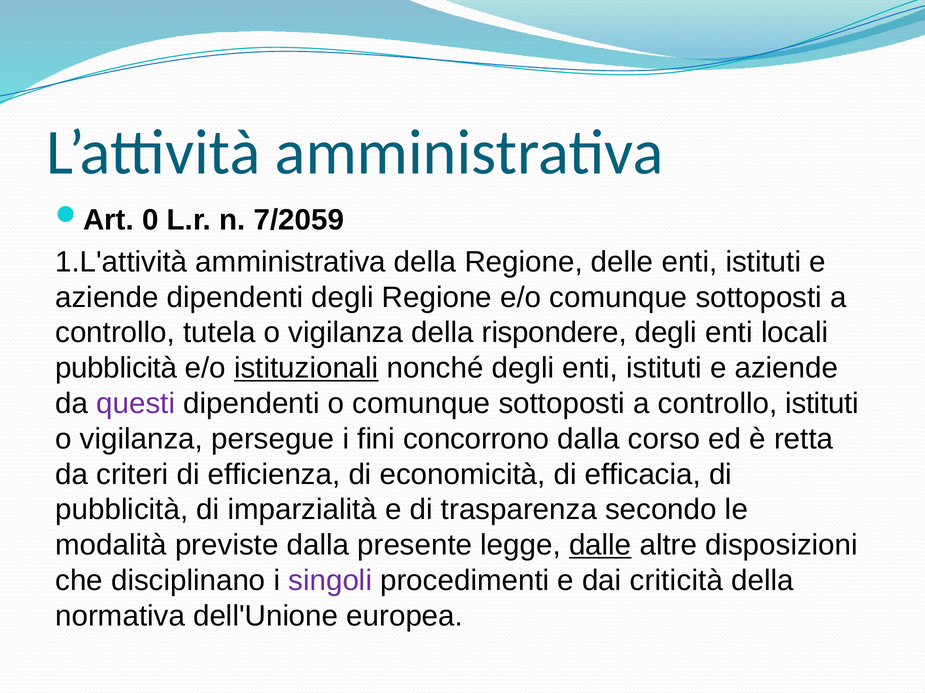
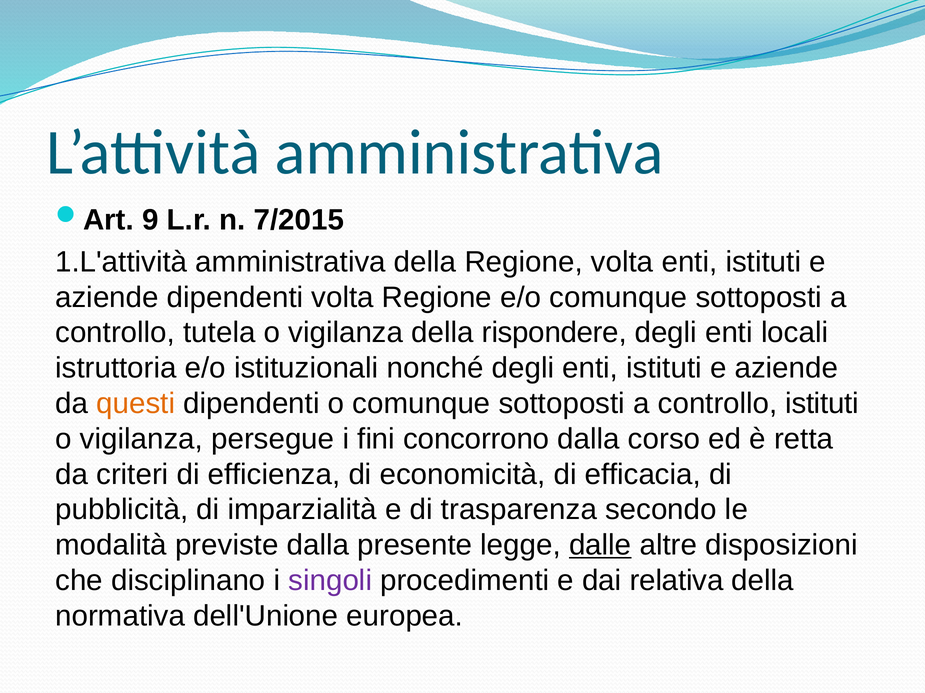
0: 0 -> 9 (150, 220)
7/2059: 7/2059 -> 7/2015 (299, 220)
Regione delle: delle -> volta (622, 262)
dipendenti degli: degli -> volta (343, 298)
pubblicità: pubblicità -> istruttoria (116, 369)
istituzionali underline: present -> none (306, 369)
questi colour: purple -> orange (136, 404)
criticità: criticità -> relativa (677, 581)
